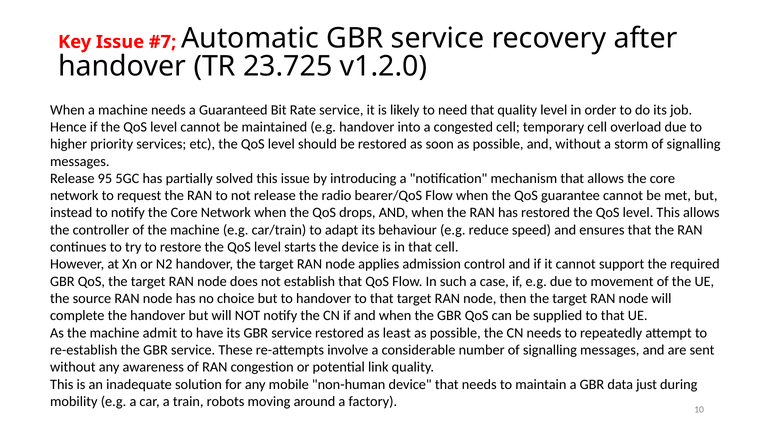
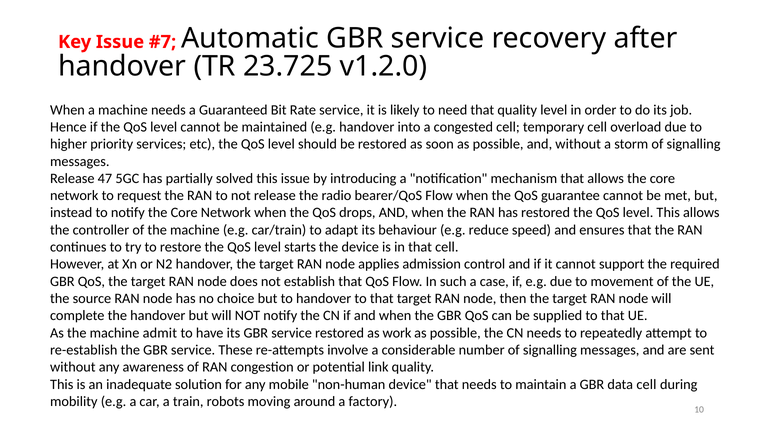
95: 95 -> 47 (105, 178)
least: least -> work (397, 333)
data just: just -> cell (646, 384)
